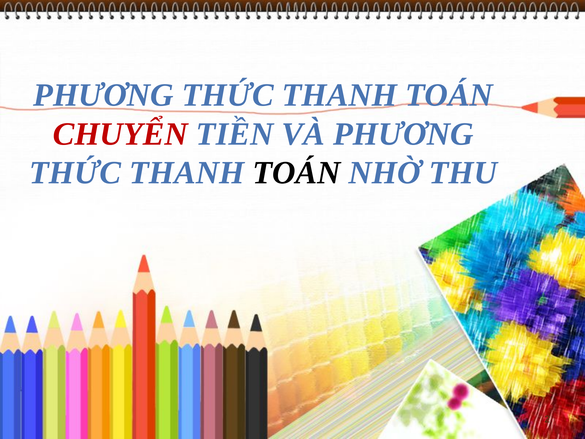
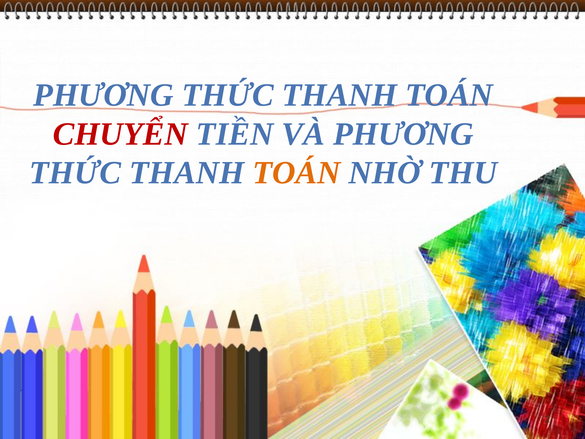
TOÁN colour: black -> orange (297, 173)
